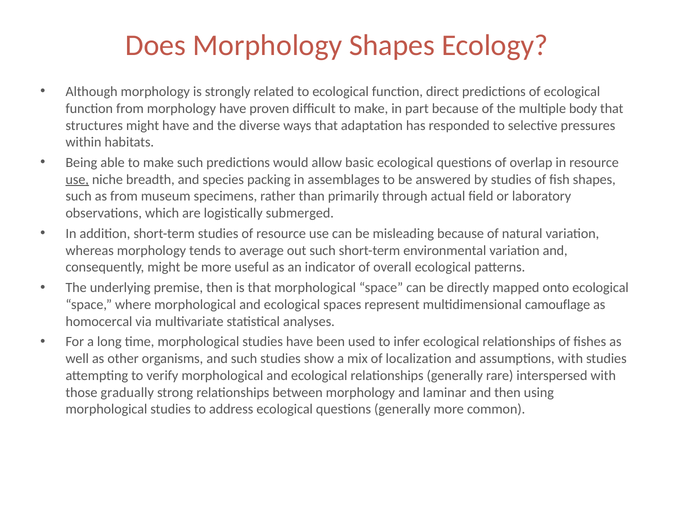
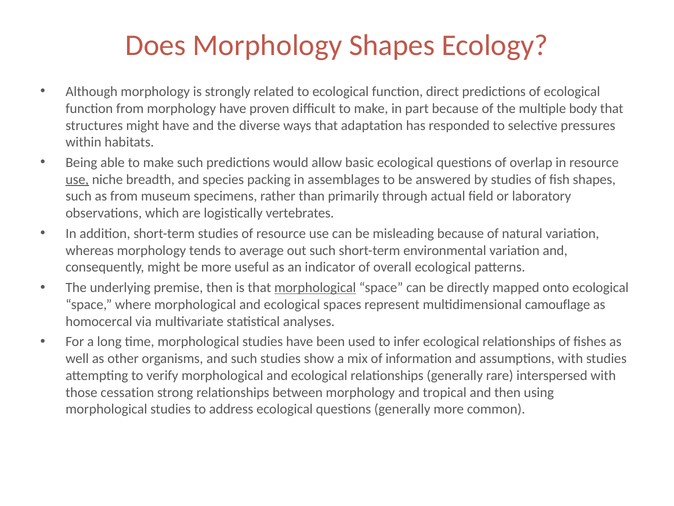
submerged: submerged -> vertebrates (300, 213)
morphological underline: none -> present (315, 287)
localization: localization -> information (419, 358)
gradually: gradually -> cessation (127, 392)
laminar: laminar -> tropical (445, 392)
